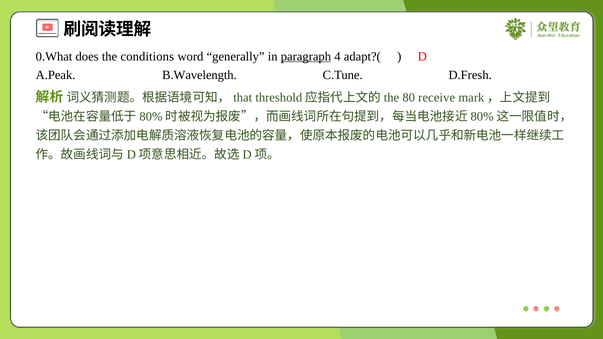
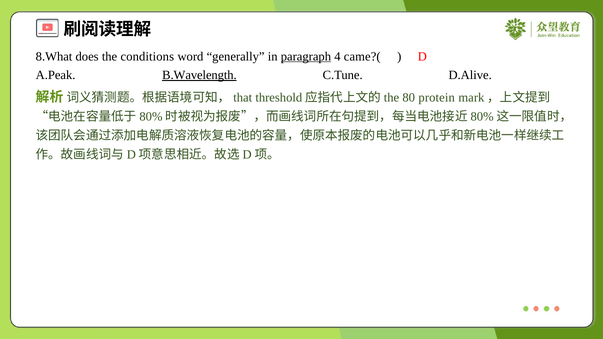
0.What: 0.What -> 8.What (54, 56)
adapt?(: adapt?( -> came?( (362, 56)
B.Wavelength underline: none -> present (199, 75)
D.Fresh: D.Fresh -> D.Alive (470, 75)
receive: receive -> protein (437, 98)
